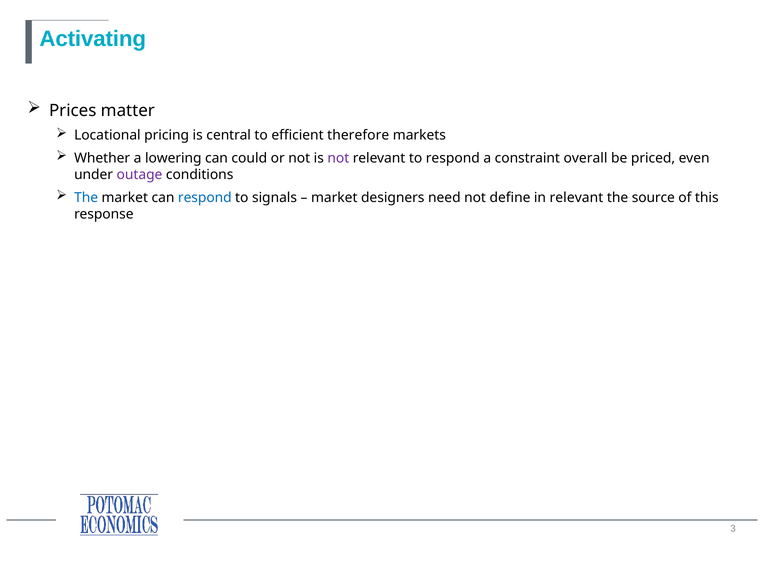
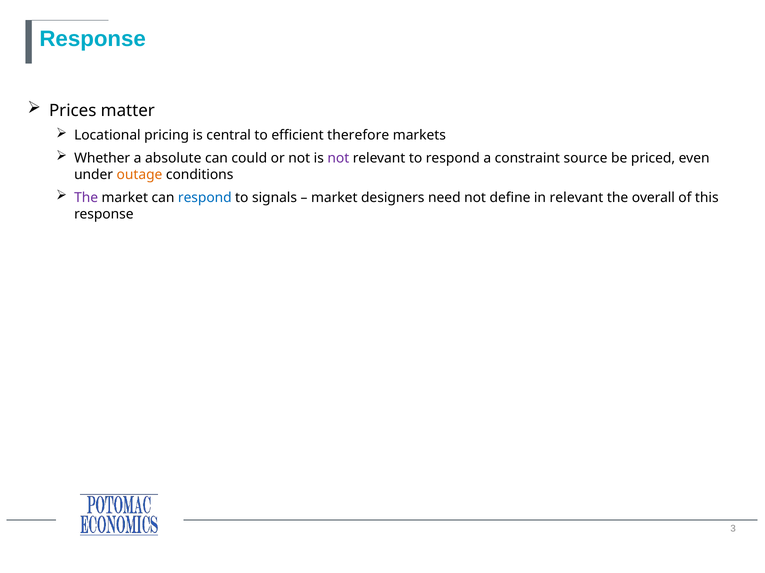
Activating: Activating -> Response (93, 39)
lowering: lowering -> absolute (173, 158)
overall: overall -> source (585, 158)
outage colour: purple -> orange (139, 175)
The colour: blue -> purple (86, 198)
source: source -> overall (653, 198)
